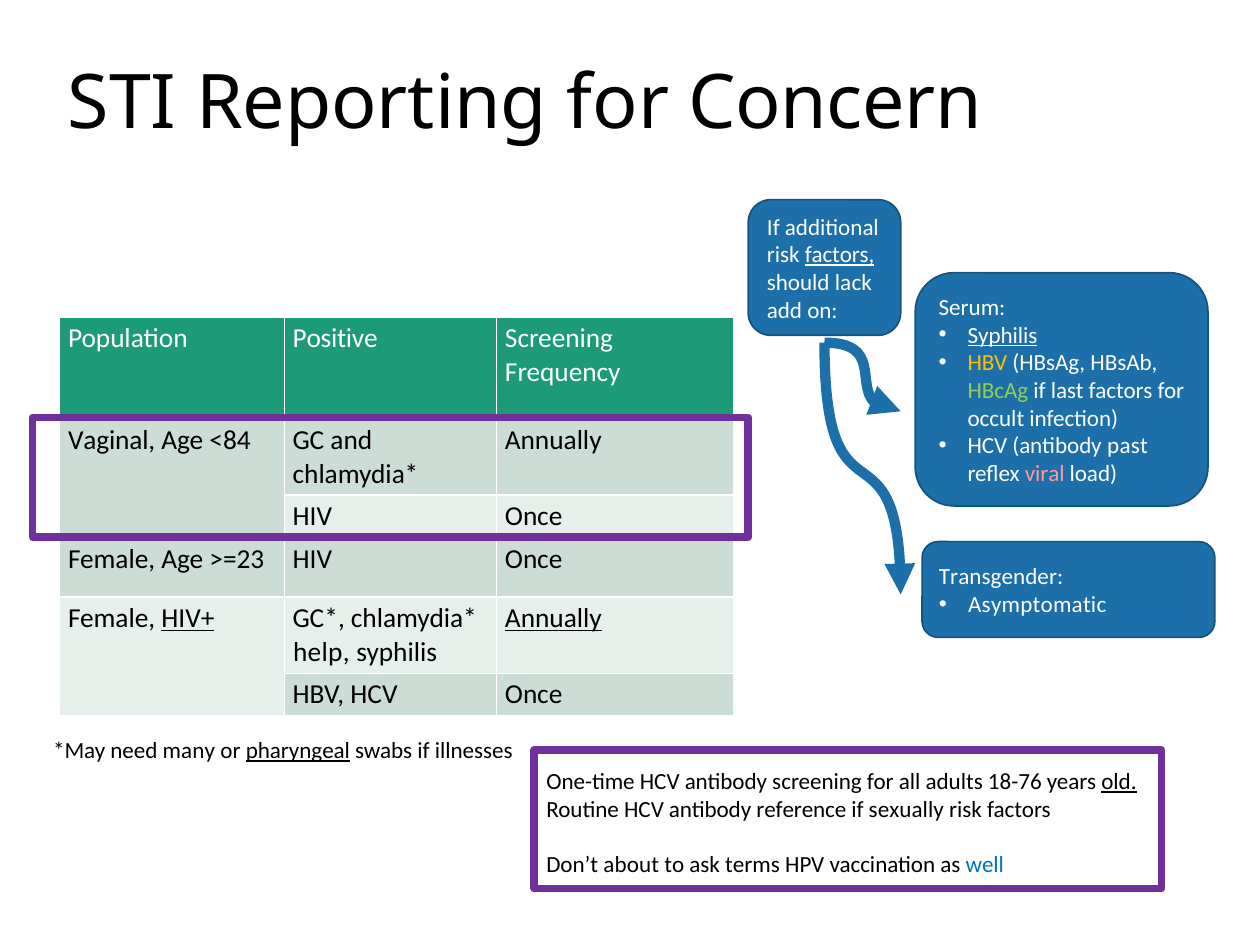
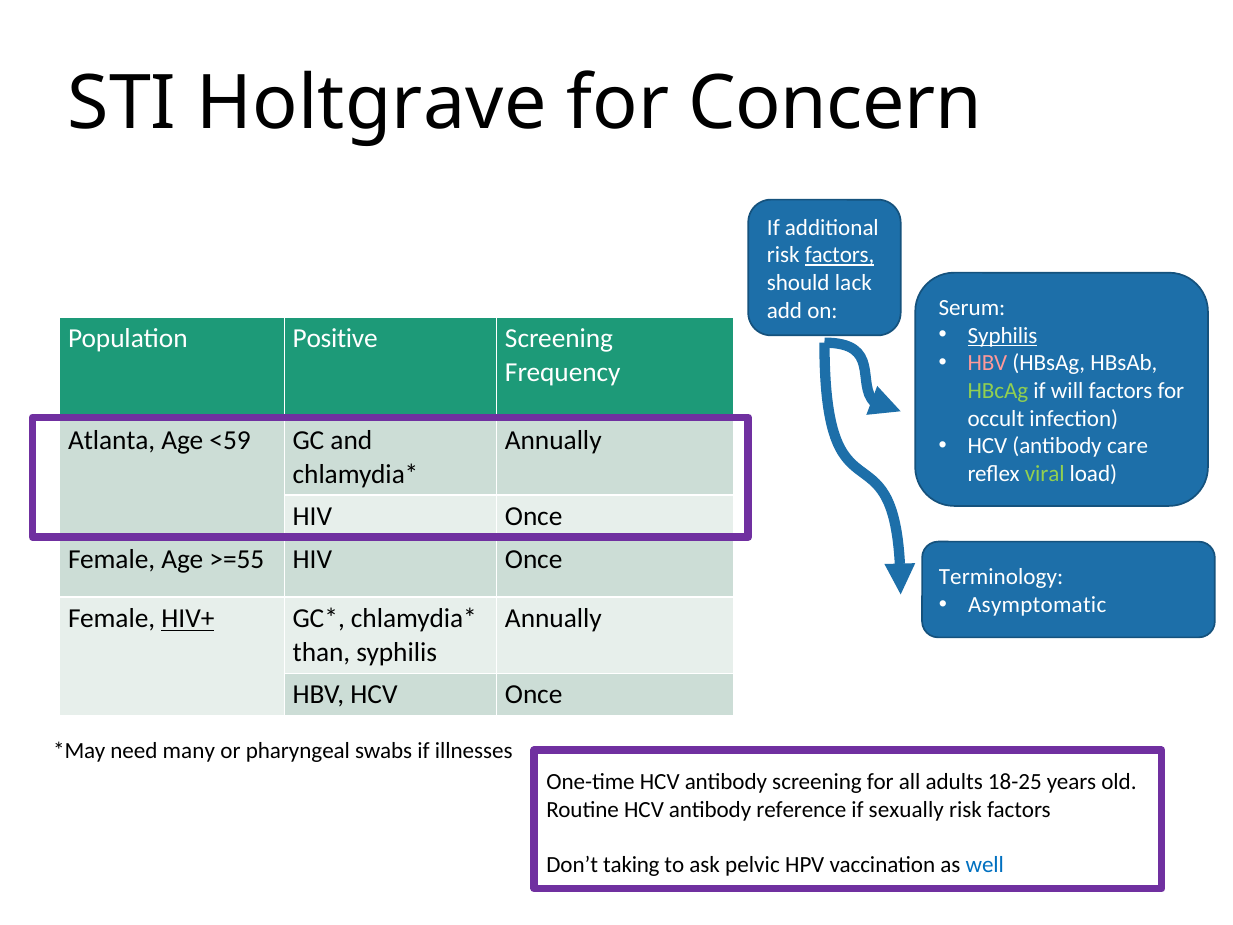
Reporting: Reporting -> Holtgrave (371, 104)
HBV colour: yellow -> pink (987, 363)
last: last -> will (1067, 391)
Vaginal: Vaginal -> Atlanta (112, 441)
<84: <84 -> <59 (230, 441)
past: past -> care (1128, 446)
viral colour: pink -> light green (1045, 474)
>=23: >=23 -> >=55 (237, 560)
Transgender: Transgender -> Terminology (1001, 577)
Annually underline: present -> none (553, 618)
help: help -> than (321, 652)
pharyngeal underline: present -> none (298, 751)
18-76: 18-76 -> 18-25 (1015, 782)
old underline: present -> none (1119, 782)
about: about -> taking (631, 865)
terms: terms -> pelvic (752, 865)
